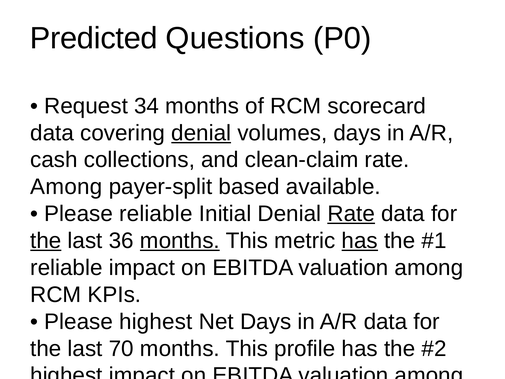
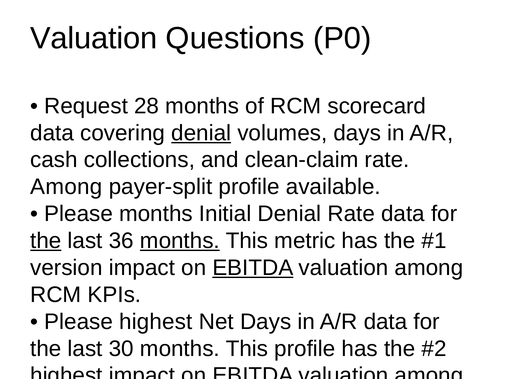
Predicted: Predicted -> Valuation (94, 38)
34: 34 -> 28 (147, 106)
payer-split based: based -> profile (249, 187)
Please reliable: reliable -> months (156, 214)
Rate underline: present -> none (351, 214)
has underline: present -> none (360, 241)
reliable: reliable -> version (66, 268)
EBITDA underline: none -> present (253, 268)
70: 70 -> 30 (121, 348)
